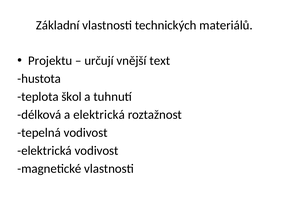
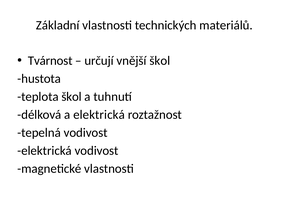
Projektu: Projektu -> Tvárnost (50, 61)
vnější text: text -> škol (160, 61)
